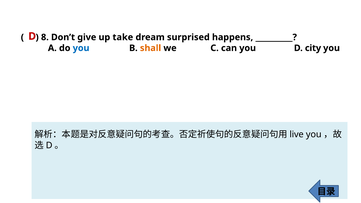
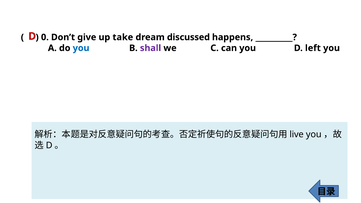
8: 8 -> 0 (45, 37)
surprised: surprised -> discussed (188, 37)
shall colour: orange -> purple (151, 48)
city: city -> left (313, 48)
